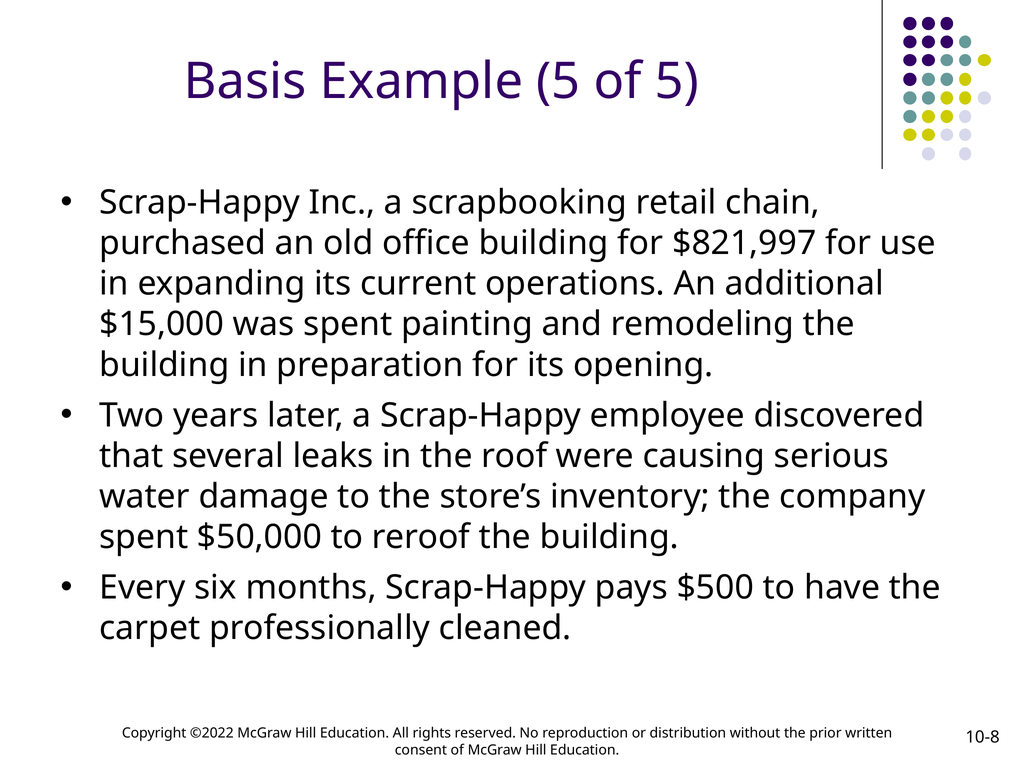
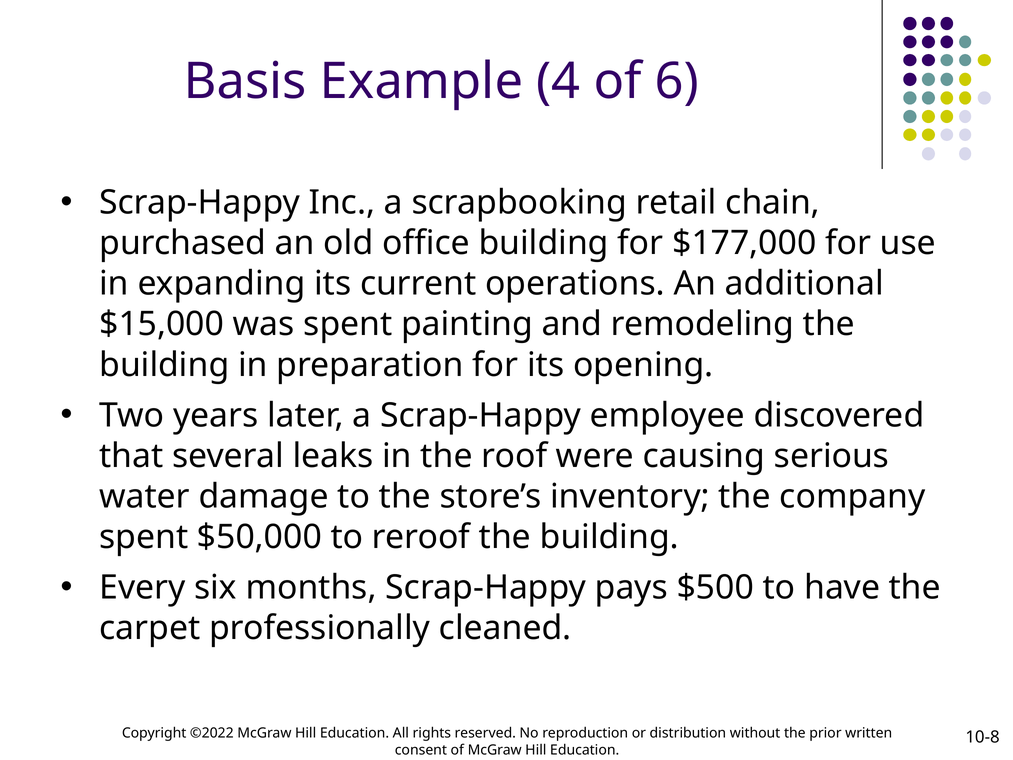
Example 5: 5 -> 4 (558, 82)
of 5: 5 -> 6 (677, 82)
$821,997: $821,997 -> $177,000 (744, 243)
